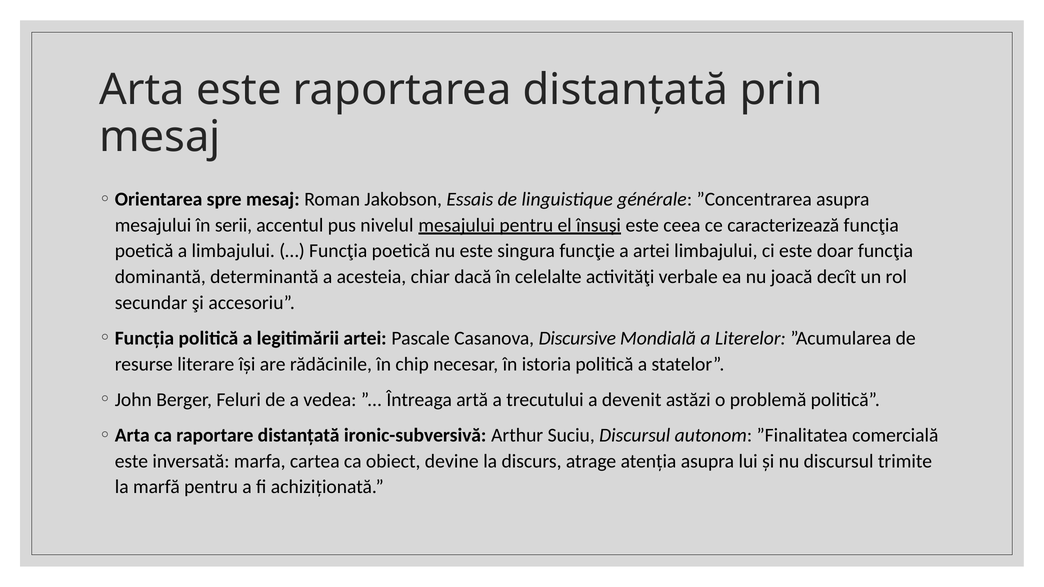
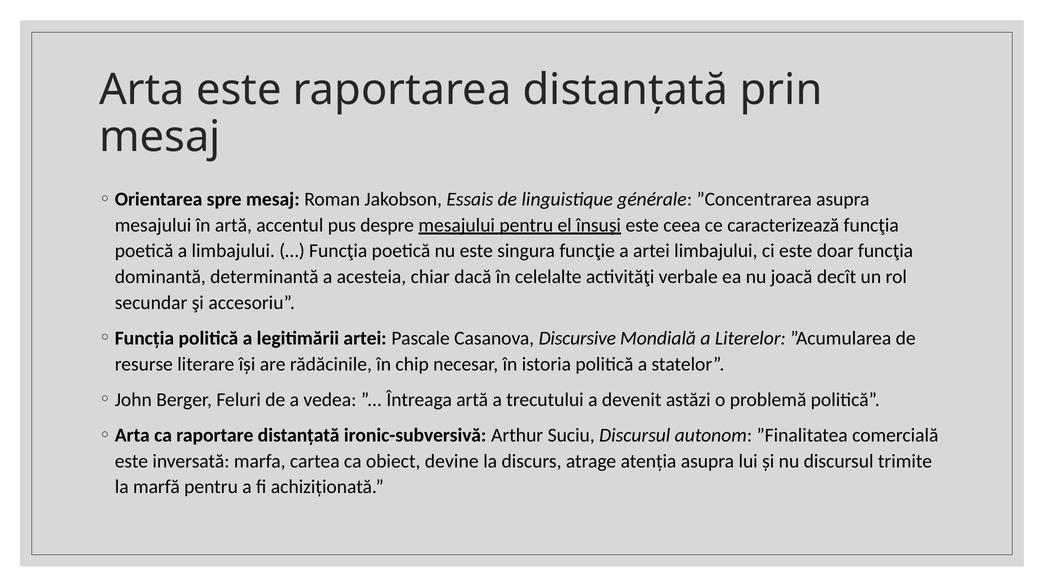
în serii: serii -> artă (233, 225)
nivelul: nivelul -> despre (387, 225)
